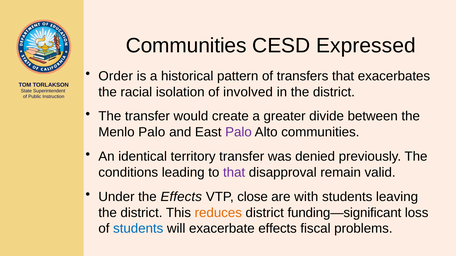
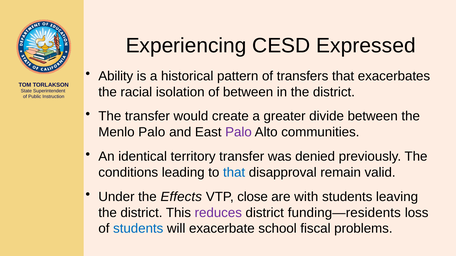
Communities: Communities -> Experiencing (186, 46)
Order: Order -> Ability (116, 76)
of involved: involved -> between (248, 92)
that colour: purple -> blue (234, 173)
reduces colour: orange -> purple (218, 213)
funding—significant: funding—significant -> funding—residents (344, 213)
exacerbate effects: effects -> school (278, 229)
